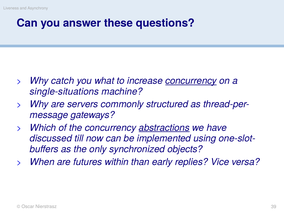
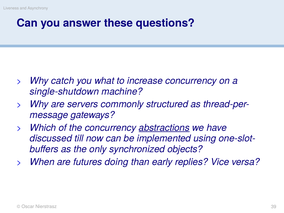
concurrency underline: present -> none (191, 81)
single-situations: single-situations -> single-shutdown (64, 92)
within: within -> doing (117, 162)
